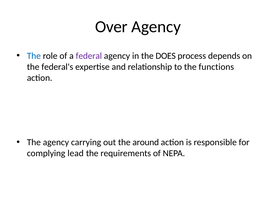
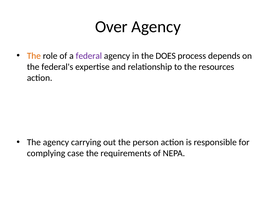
The colour: blue -> orange (34, 56)
functions: functions -> resources (216, 67)
around: around -> person (146, 142)
lead: lead -> case (76, 153)
